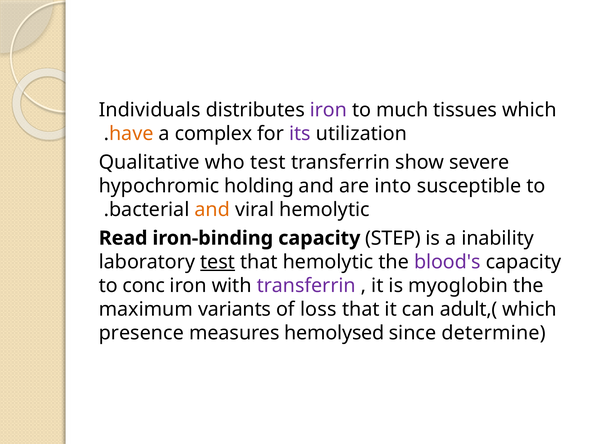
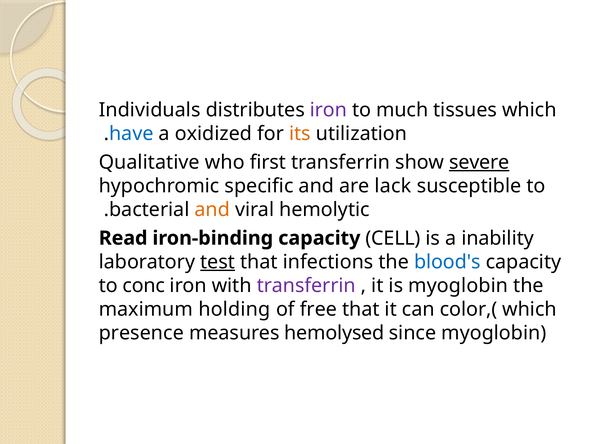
have colour: orange -> blue (131, 134)
complex: complex -> oxidized (213, 134)
its colour: purple -> orange (300, 134)
who test: test -> first (268, 162)
severe underline: none -> present (479, 162)
holding: holding -> specific (259, 186)
into: into -> lack (393, 186)
STEP: STEP -> CELL (393, 238)
that hemolytic: hemolytic -> infections (328, 262)
blood's colour: purple -> blue (447, 262)
variants: variants -> holding (234, 309)
loss: loss -> free (318, 309)
adult,(: adult,( -> color,( (469, 309)
since determine: determine -> myoglobin (494, 333)
